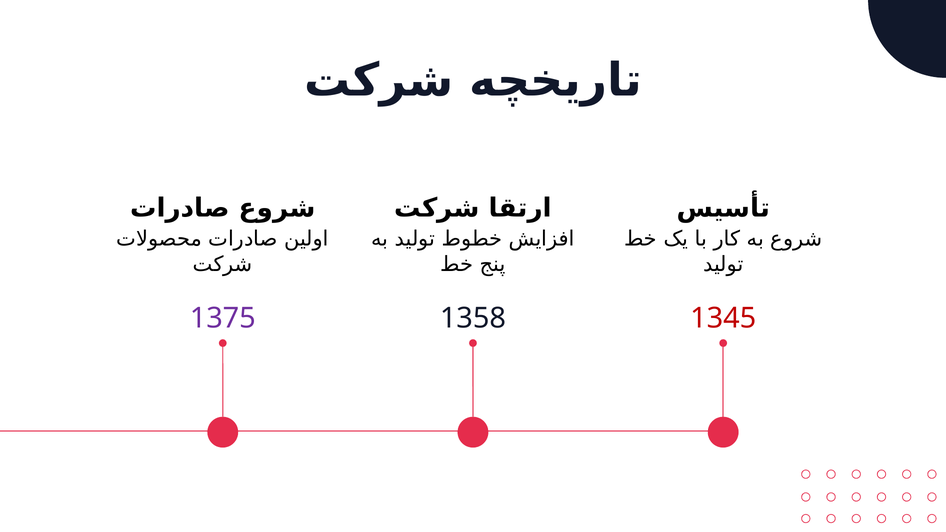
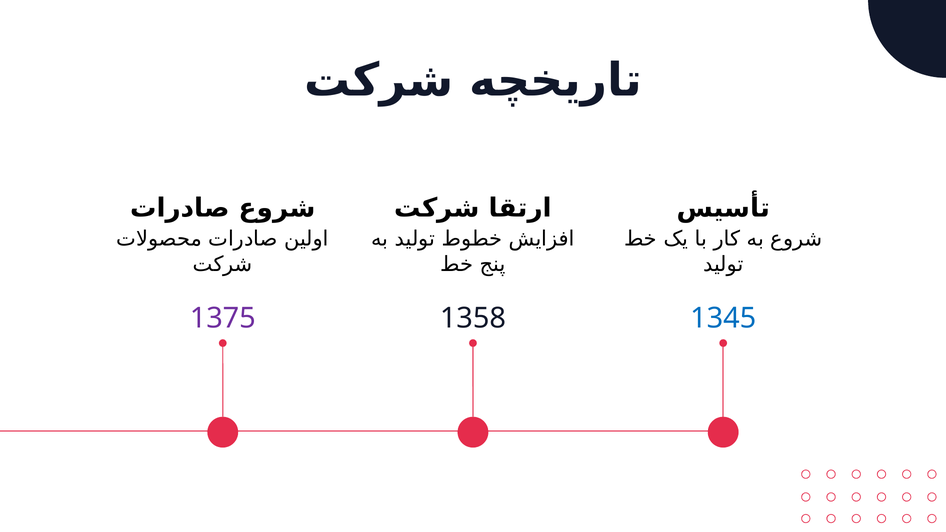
1345 colour: red -> blue (723, 318)
